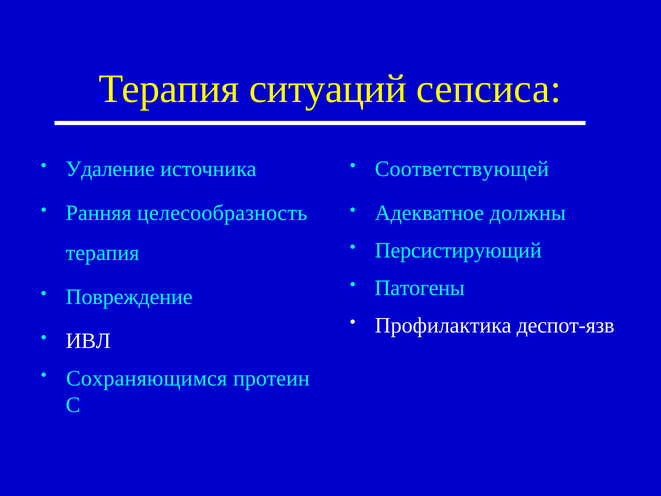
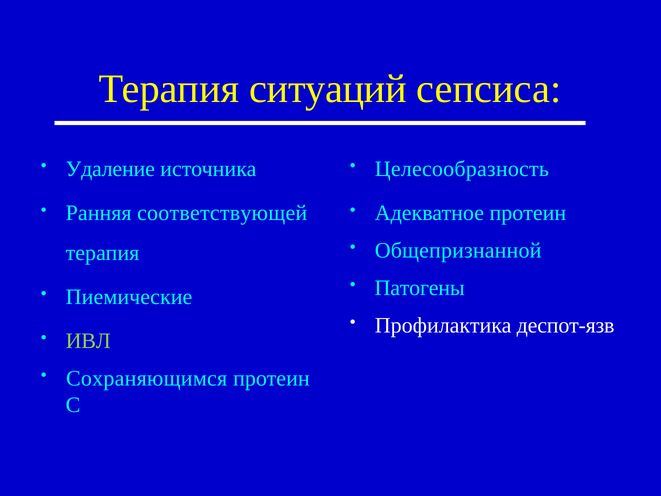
Соответствующей: Соответствующей -> Целесообразность (462, 169)
целесообразность: целесообразность -> соответствующей (222, 213)
Адекватное должны: должны -> протеин (528, 213)
Персистирующий: Персистирующий -> Общепризнанной (458, 251)
Повреждение: Повреждение -> Пиемические (129, 297)
ИВЛ colour: white -> light green (88, 341)
